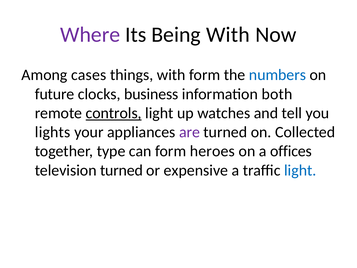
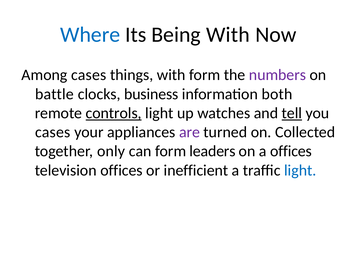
Where colour: purple -> blue (90, 35)
numbers colour: blue -> purple (278, 75)
future: future -> battle (54, 94)
tell underline: none -> present (292, 113)
lights: lights -> cases (53, 132)
type: type -> only (111, 151)
heroes: heroes -> leaders (213, 151)
television turned: turned -> offices (121, 170)
expensive: expensive -> inefficient (196, 170)
